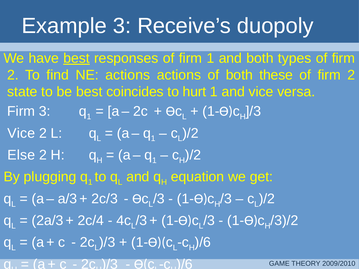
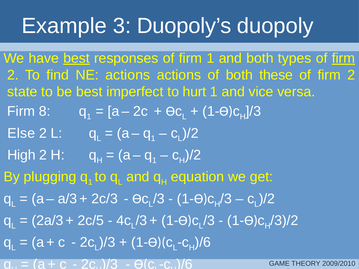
Receive’s: Receive’s -> Duopoly’s (184, 26)
firm underline: none -> present (343, 58)
coincides: coincides -> imperfect (135, 92)
Firm 3: 3 -> 8 (45, 111)
Vice: Vice -> Else (21, 133)
Else: Else -> High (21, 155)
2c/4: 2c/4 -> 2c/5 (91, 221)
